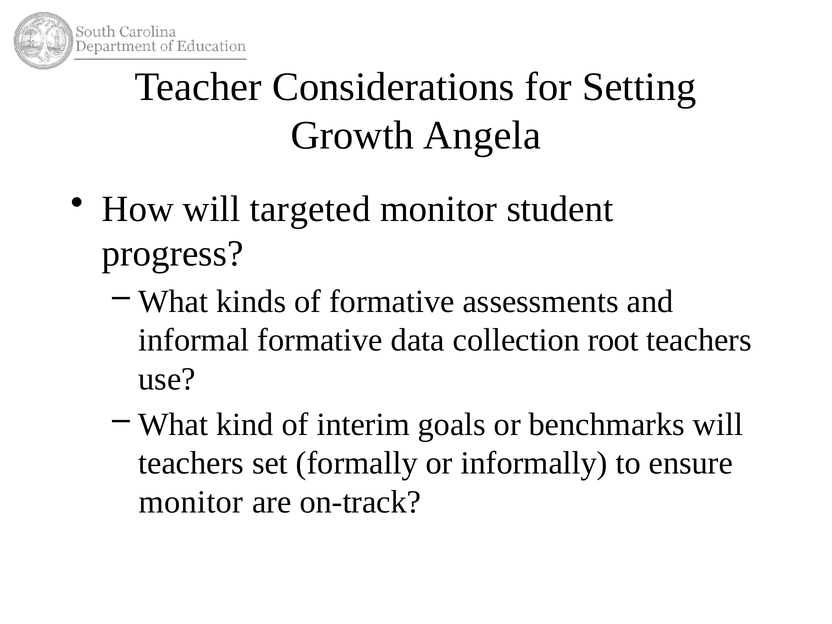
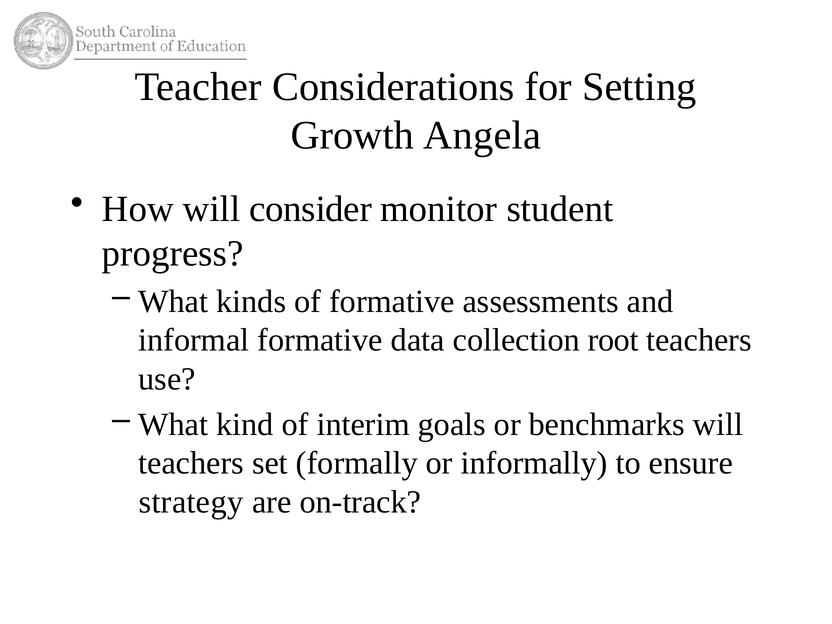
targeted: targeted -> consider (311, 209)
monitor: monitor -> strategy (191, 502)
